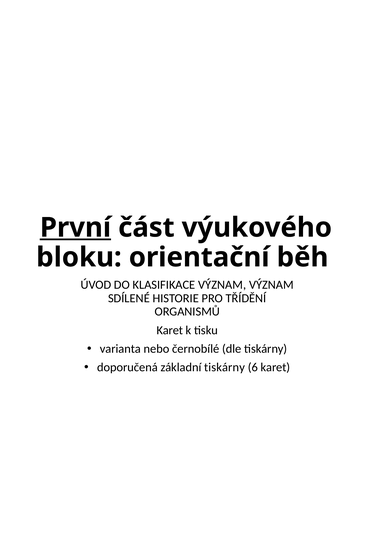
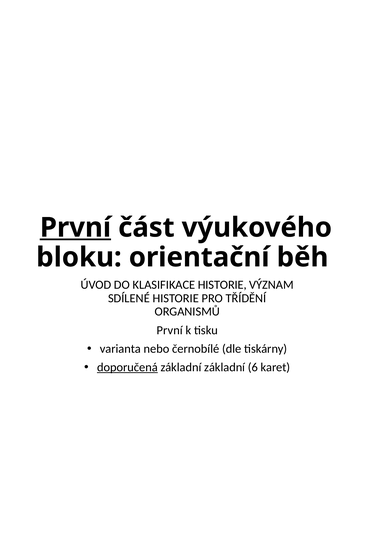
KLASIFIKACE VÝZNAM: VÝZNAM -> HISTORIE (222, 285)
Karet: Karet -> První (170, 330)
doporučená underline: none -> present (127, 368)
základní tiskárny: tiskárny -> základní (225, 368)
